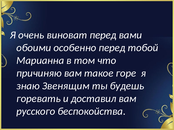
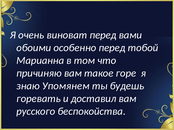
Звенящим: Звенящим -> Упомянем (66, 86)
